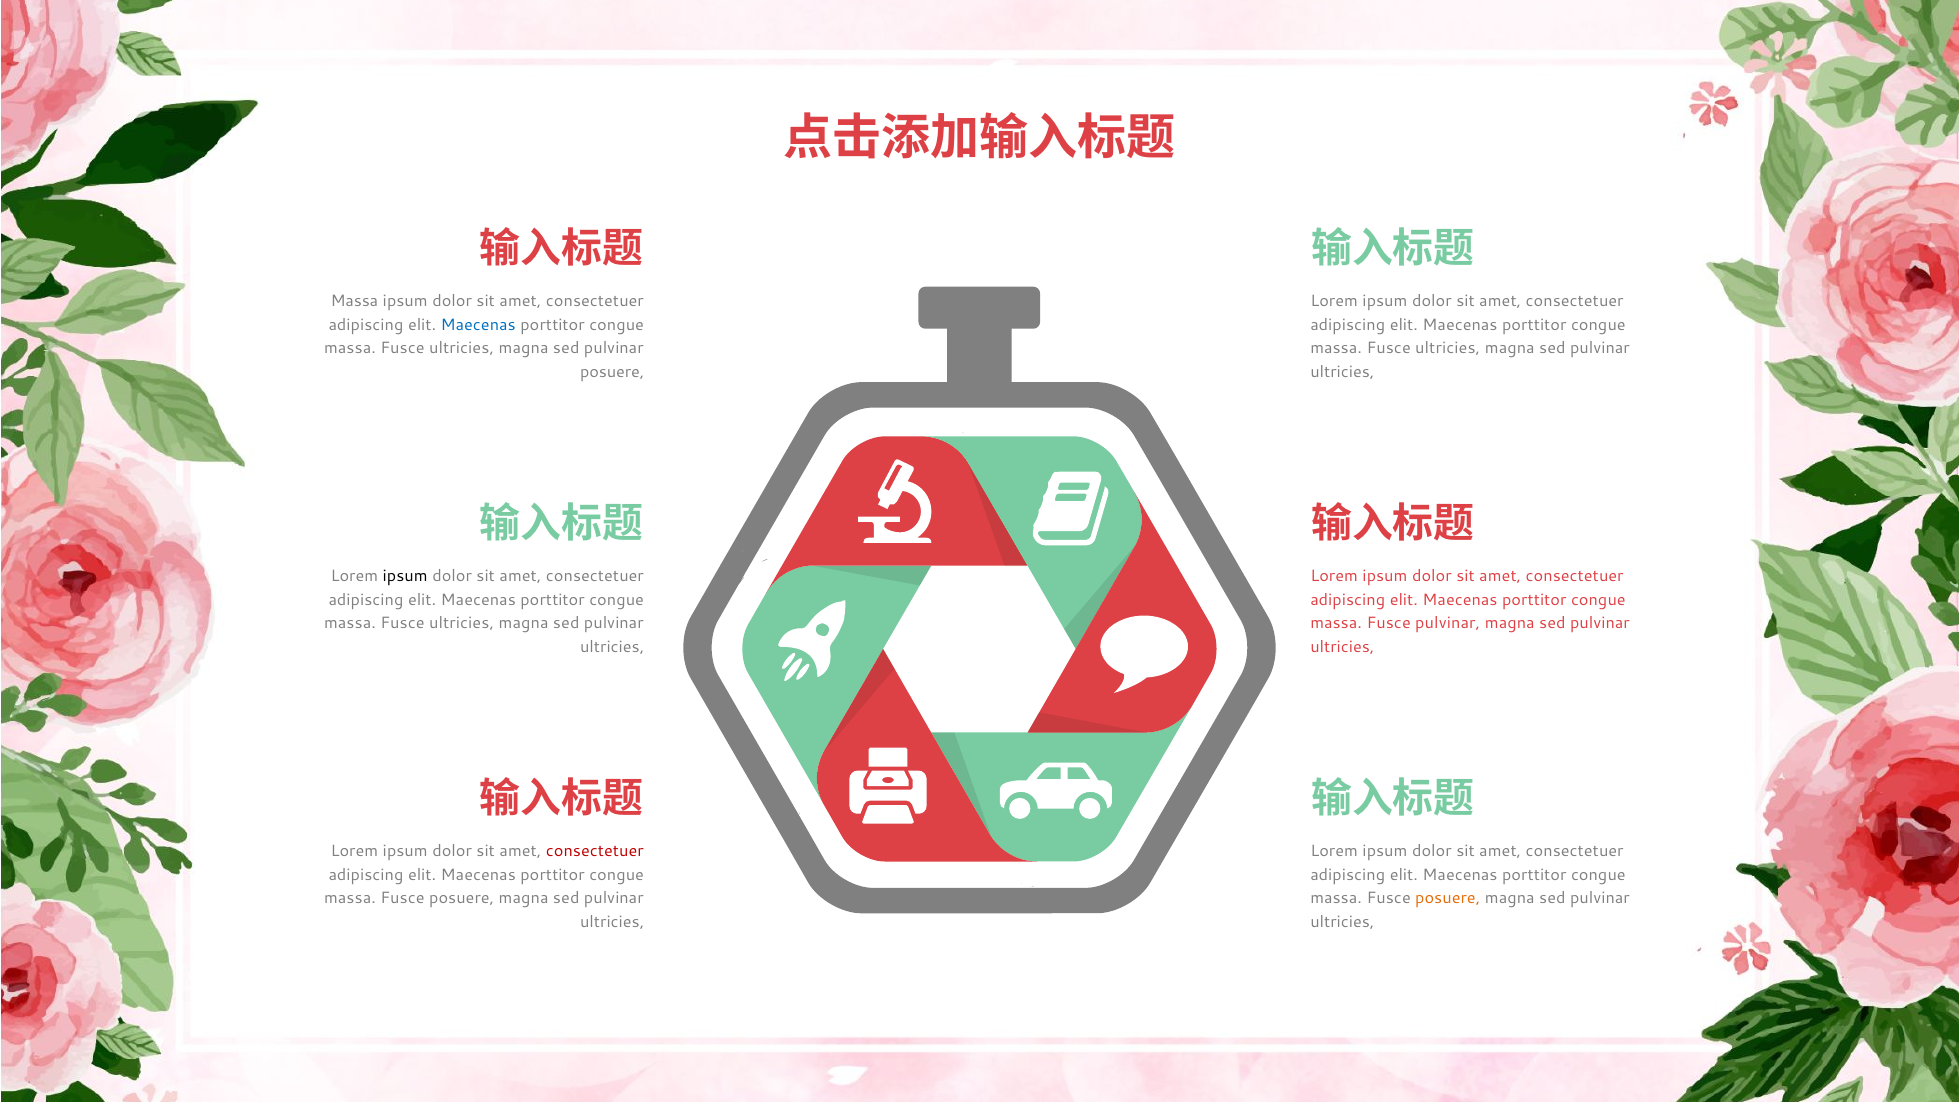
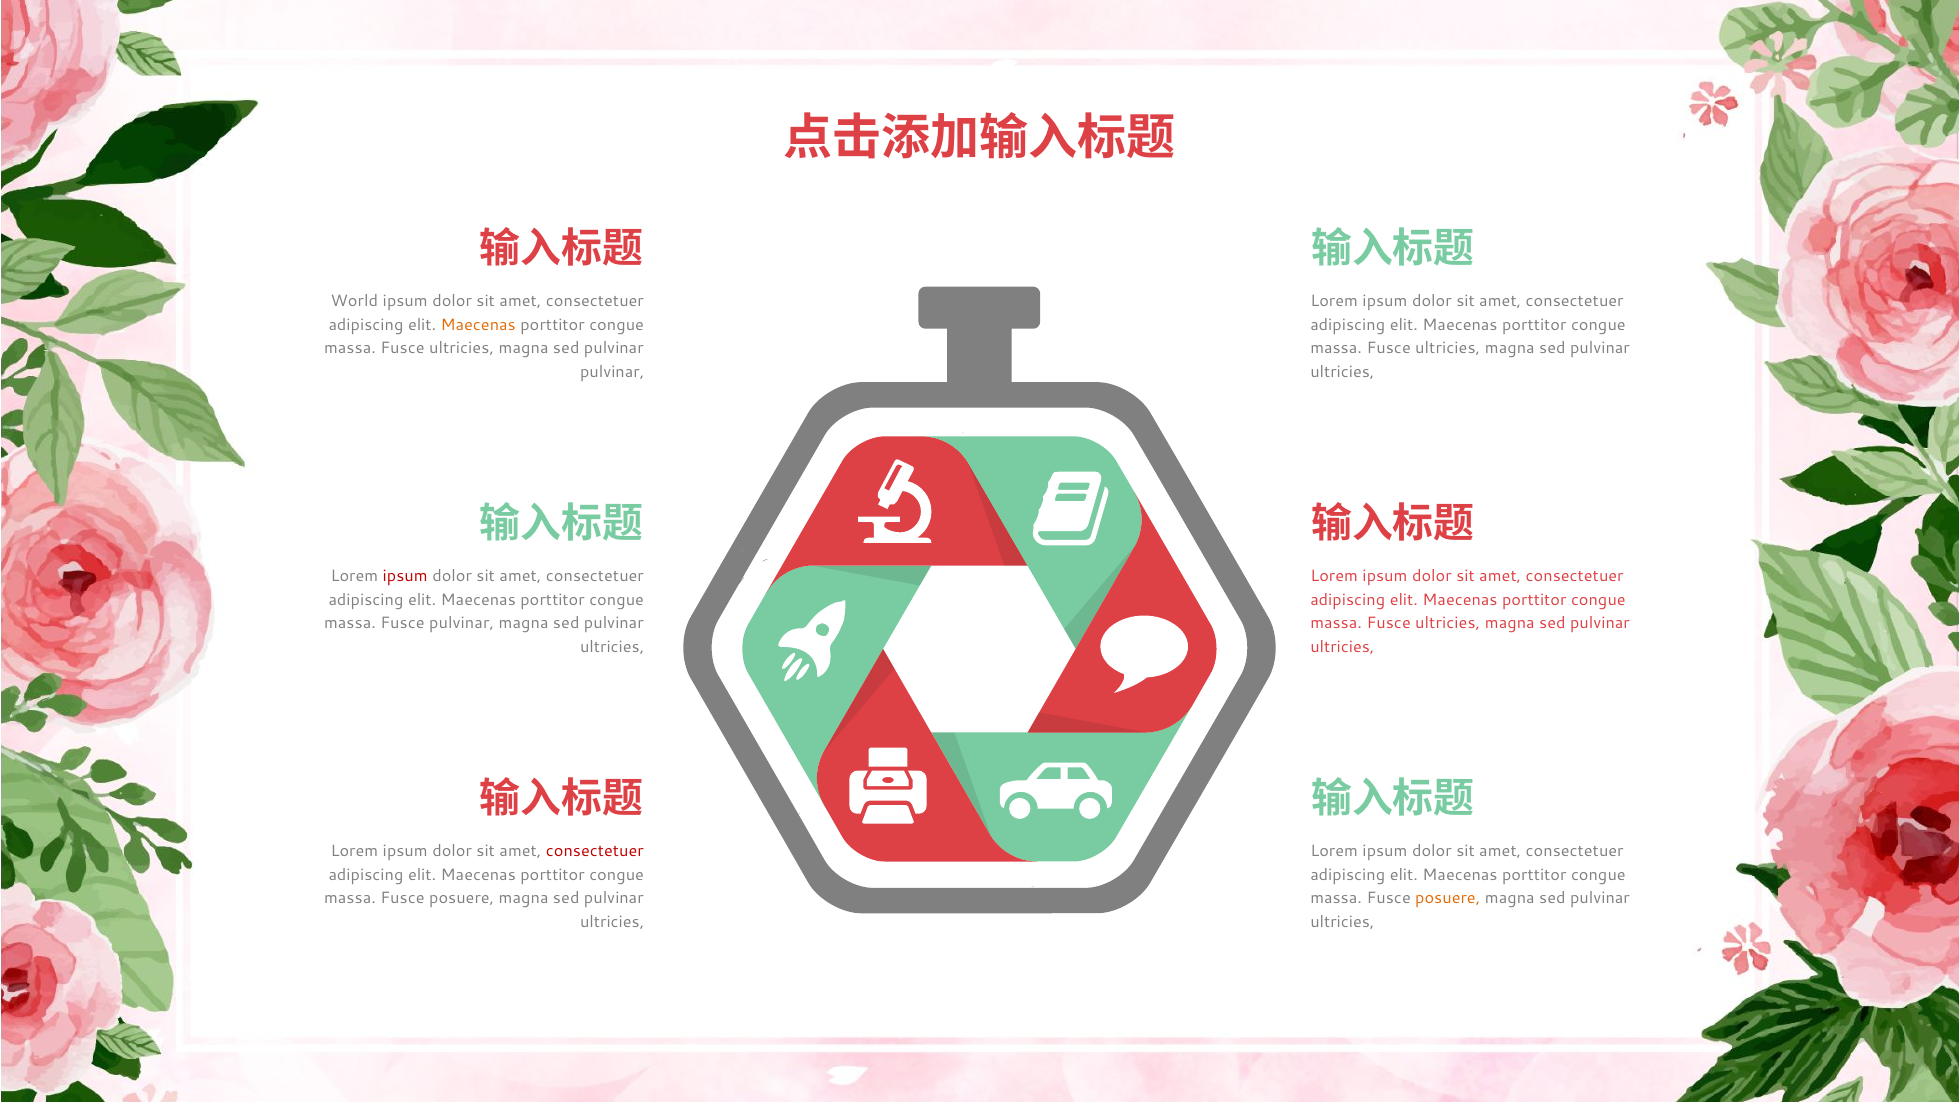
Massa: Massa -> World (354, 301)
Maecenas colour: blue -> orange (478, 325)
posuere: posuere -> pulvinar (612, 372)
ipsum colour: black -> red (405, 576)
ultricies: ultricies -> pulvinar (462, 623)
pulvinar: pulvinar -> ultricies (1448, 623)
